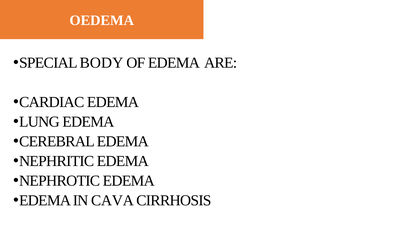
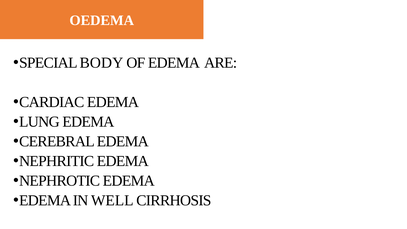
CAVA: CAVA -> WELL (112, 200)
